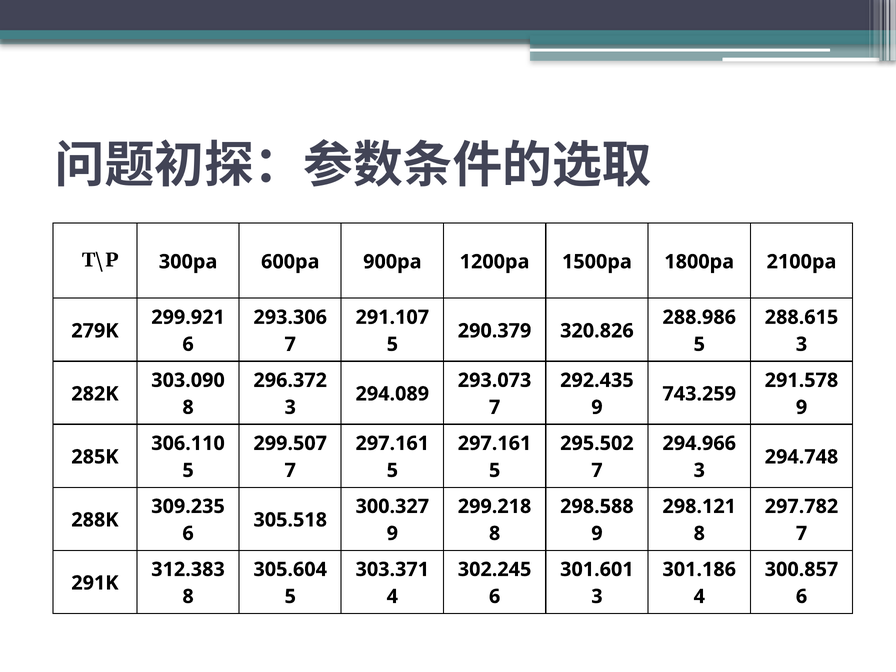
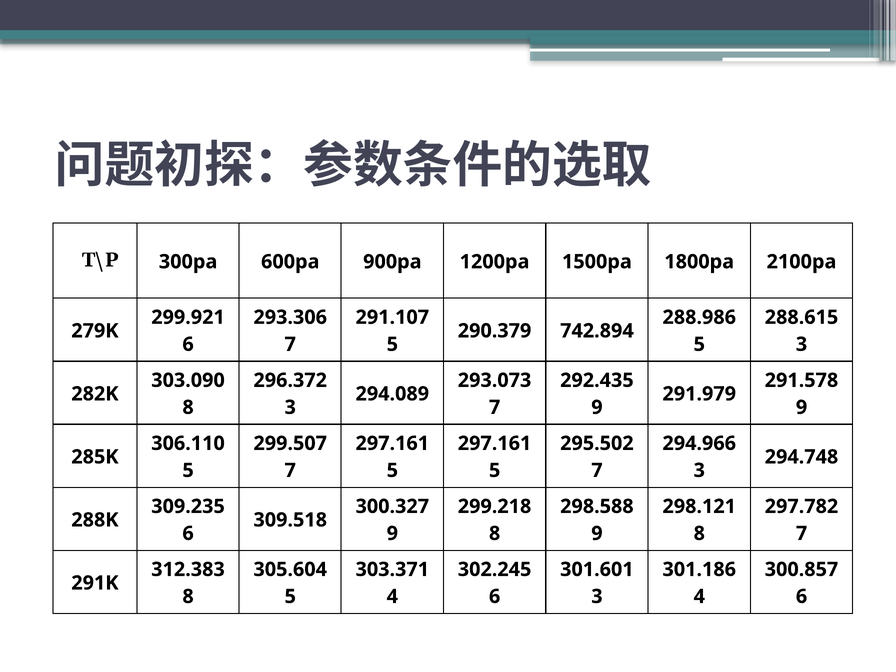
320.826: 320.826 -> 742.894 (597, 331)
743.259: 743.259 -> 291.979 (699, 394)
305.518: 305.518 -> 309.518 (290, 520)
